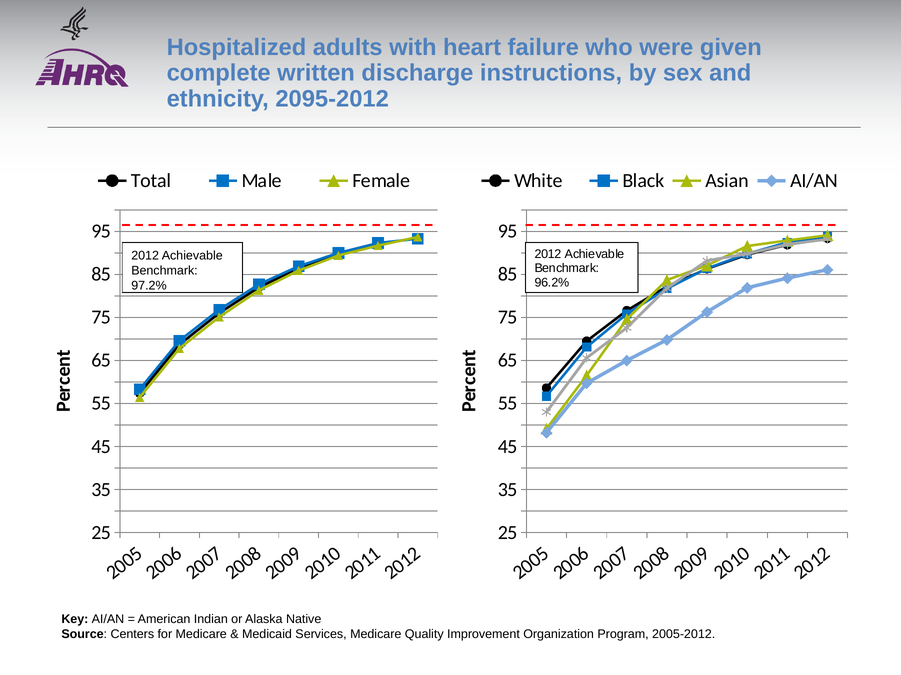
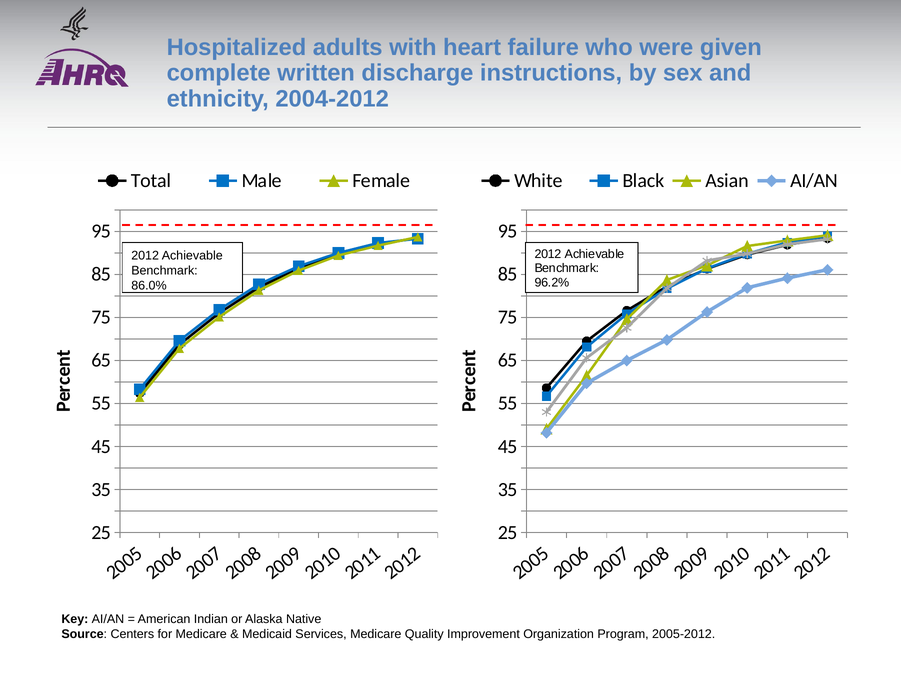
2095-2012: 2095-2012 -> 2004-2012 (332, 99)
97.2%: 97.2% -> 86.0% (149, 286)
